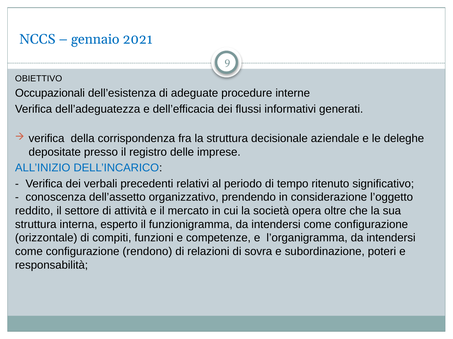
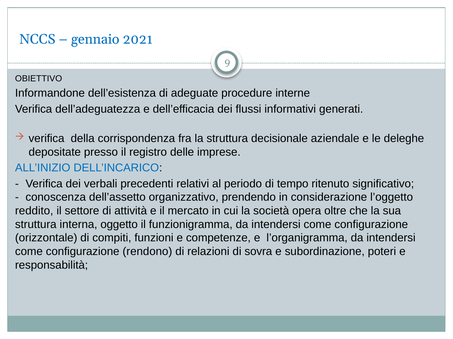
Occupazionali: Occupazionali -> Informandone (50, 93)
esperto: esperto -> oggetto (119, 225)
